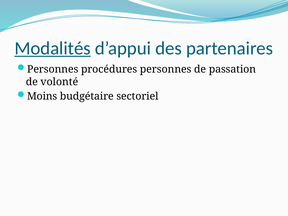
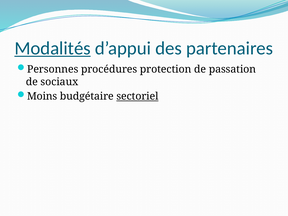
procédures personnes: personnes -> protection (166, 69)
volonté: volonté -> sociaux (59, 82)
sectoriel underline: none -> present (137, 96)
